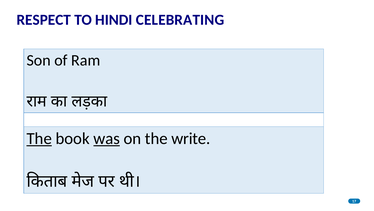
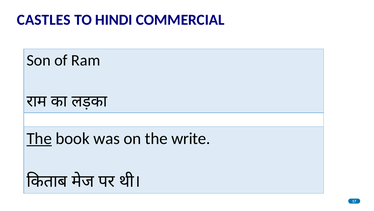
RESPECT: RESPECT -> CASTLES (44, 20)
CELEBRATING: CELEBRATING -> COMMERCIAL (180, 20)
was underline: present -> none (107, 138)
